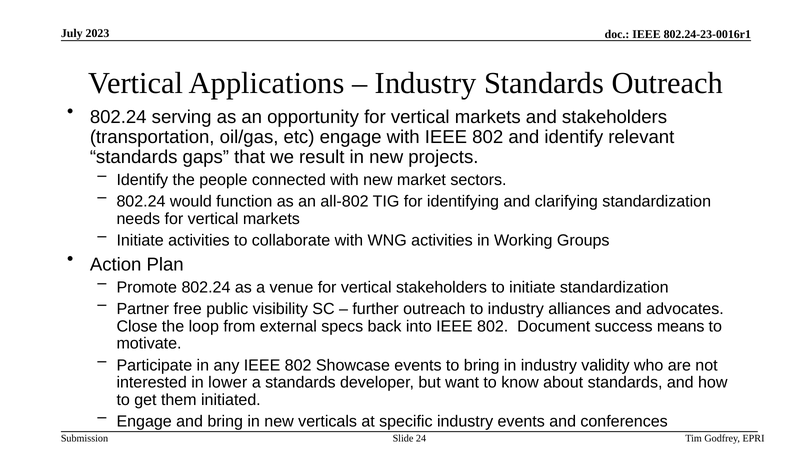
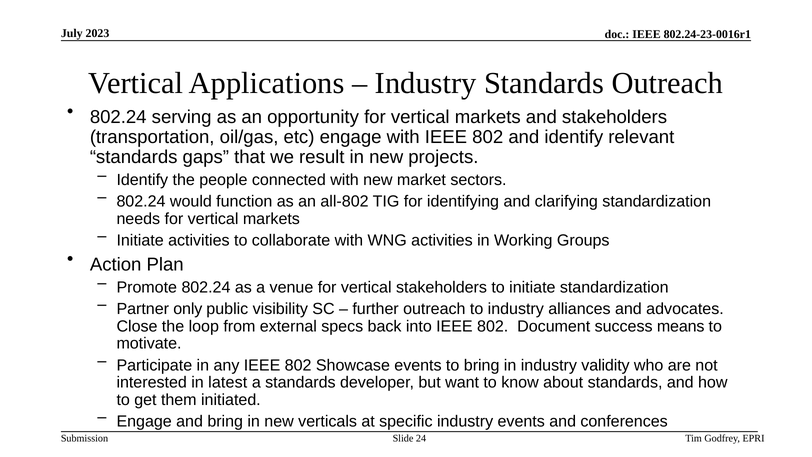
free: free -> only (188, 309)
lower: lower -> latest (228, 382)
